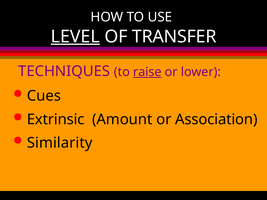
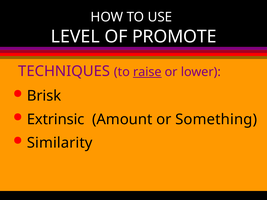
LEVEL underline: present -> none (75, 37)
TRANSFER: TRANSFER -> PROMOTE (174, 37)
Cues: Cues -> Brisk (44, 96)
Association: Association -> Something (216, 119)
